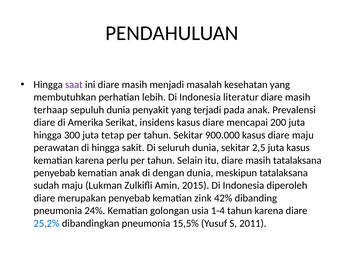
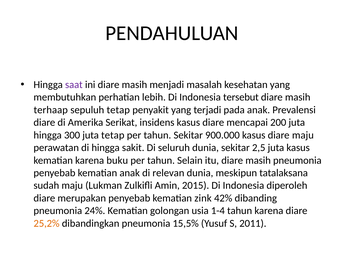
literatur: literatur -> tersebut (241, 97)
sepuluh dunia: dunia -> tetap (118, 110)
perlu: perlu -> buku (117, 160)
masih tatalaksana: tatalaksana -> pneumonia (297, 160)
dengan: dengan -> relevan (168, 173)
25,2% colour: blue -> orange (47, 223)
